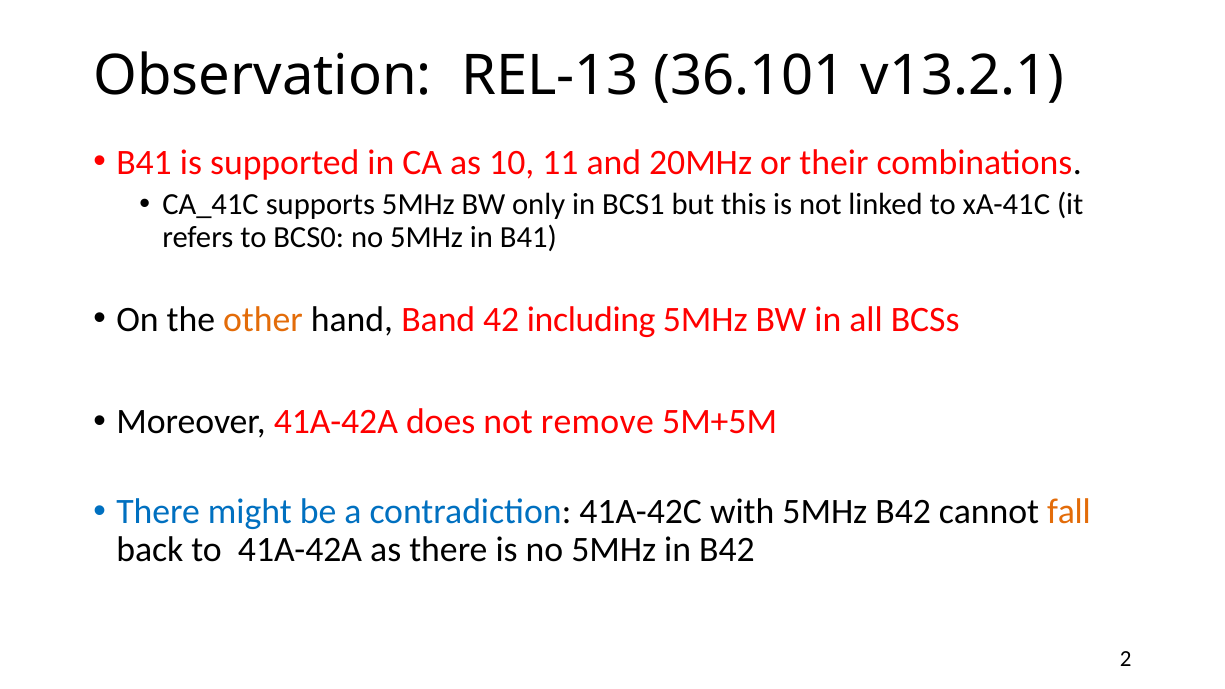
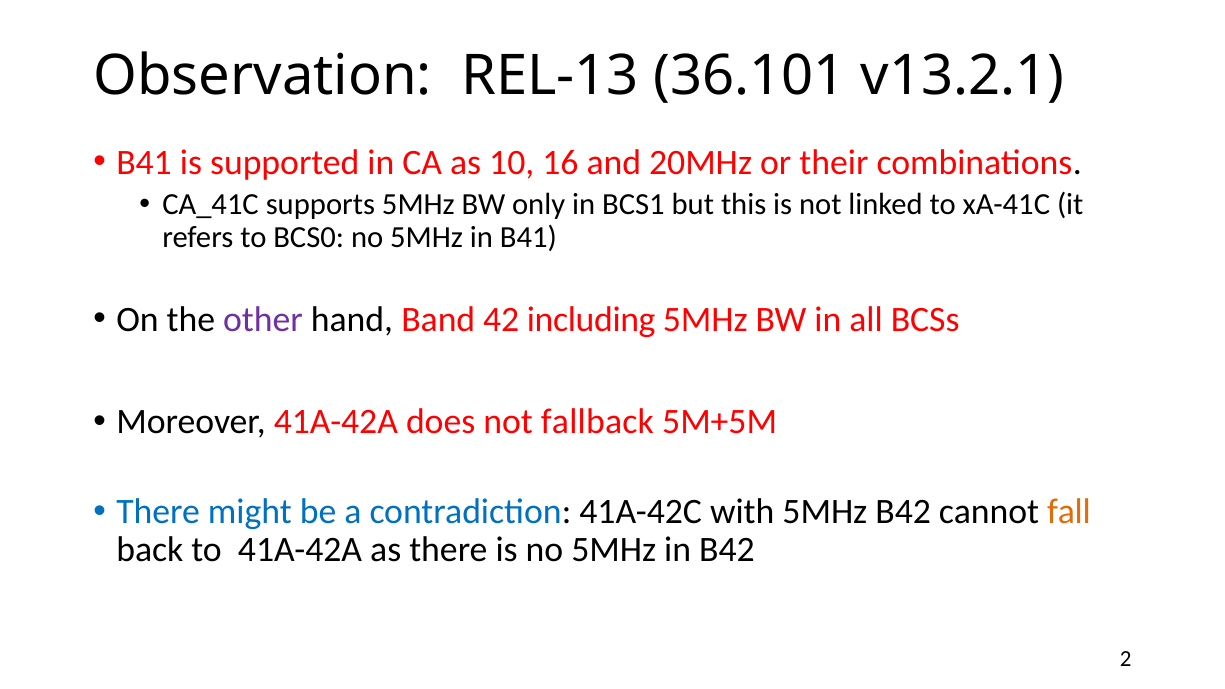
11: 11 -> 16 (560, 162)
other colour: orange -> purple (263, 319)
remove: remove -> fallback (597, 422)
